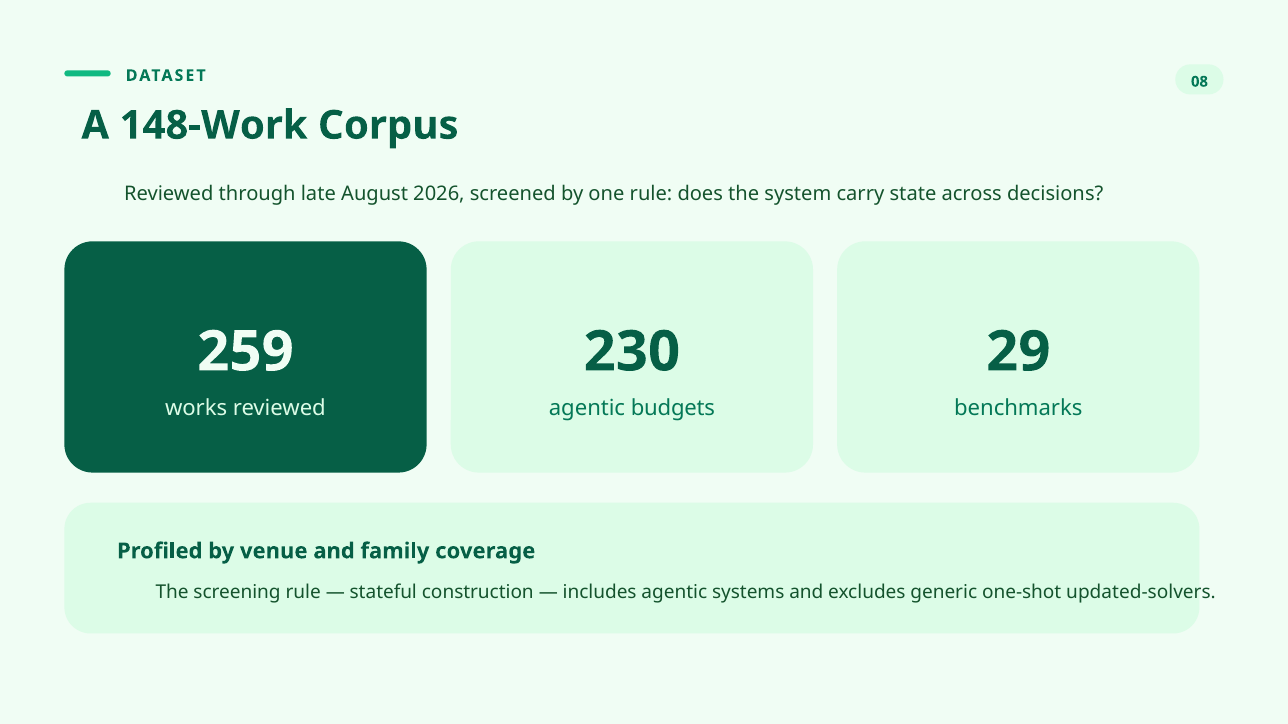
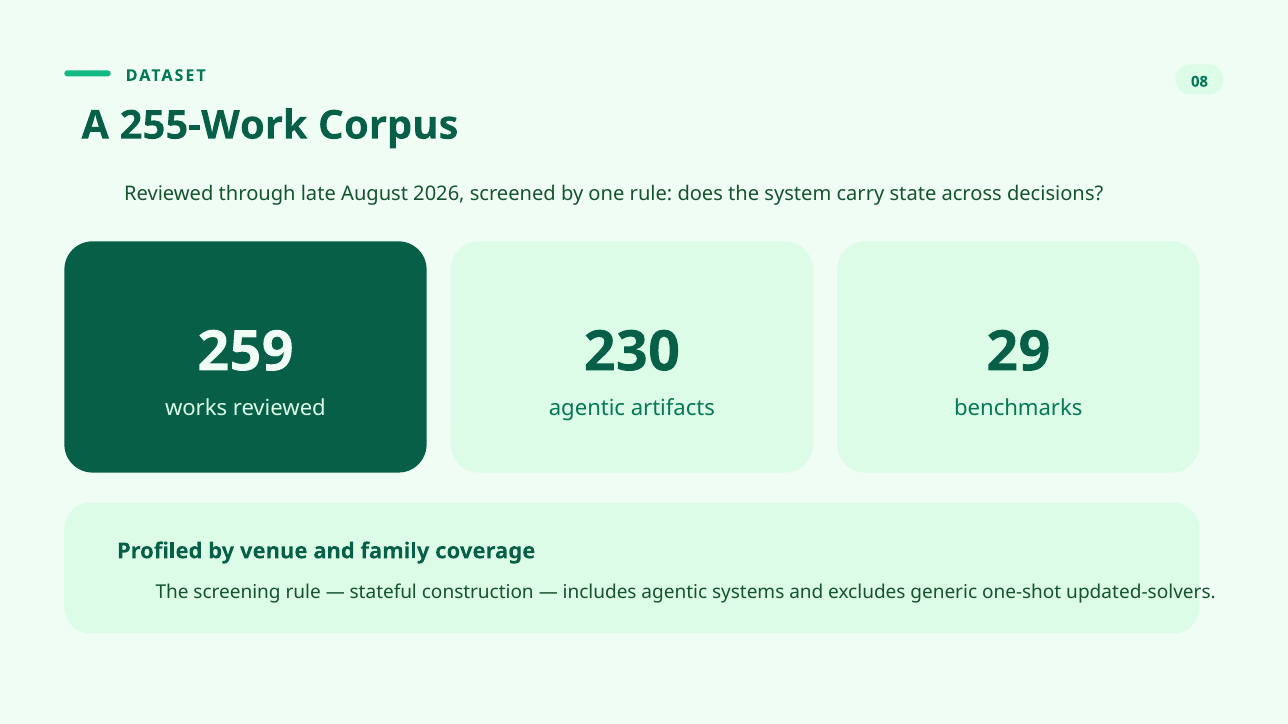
148-Work: 148-Work -> 255-Work (214, 126)
budgets: budgets -> artifacts (673, 409)
